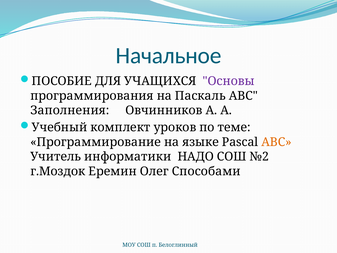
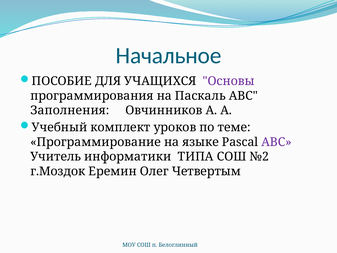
ABC colour: orange -> purple (277, 142)
НАДО: НАДО -> ТИПА (196, 157)
Способами: Способами -> Четвертым (206, 171)
